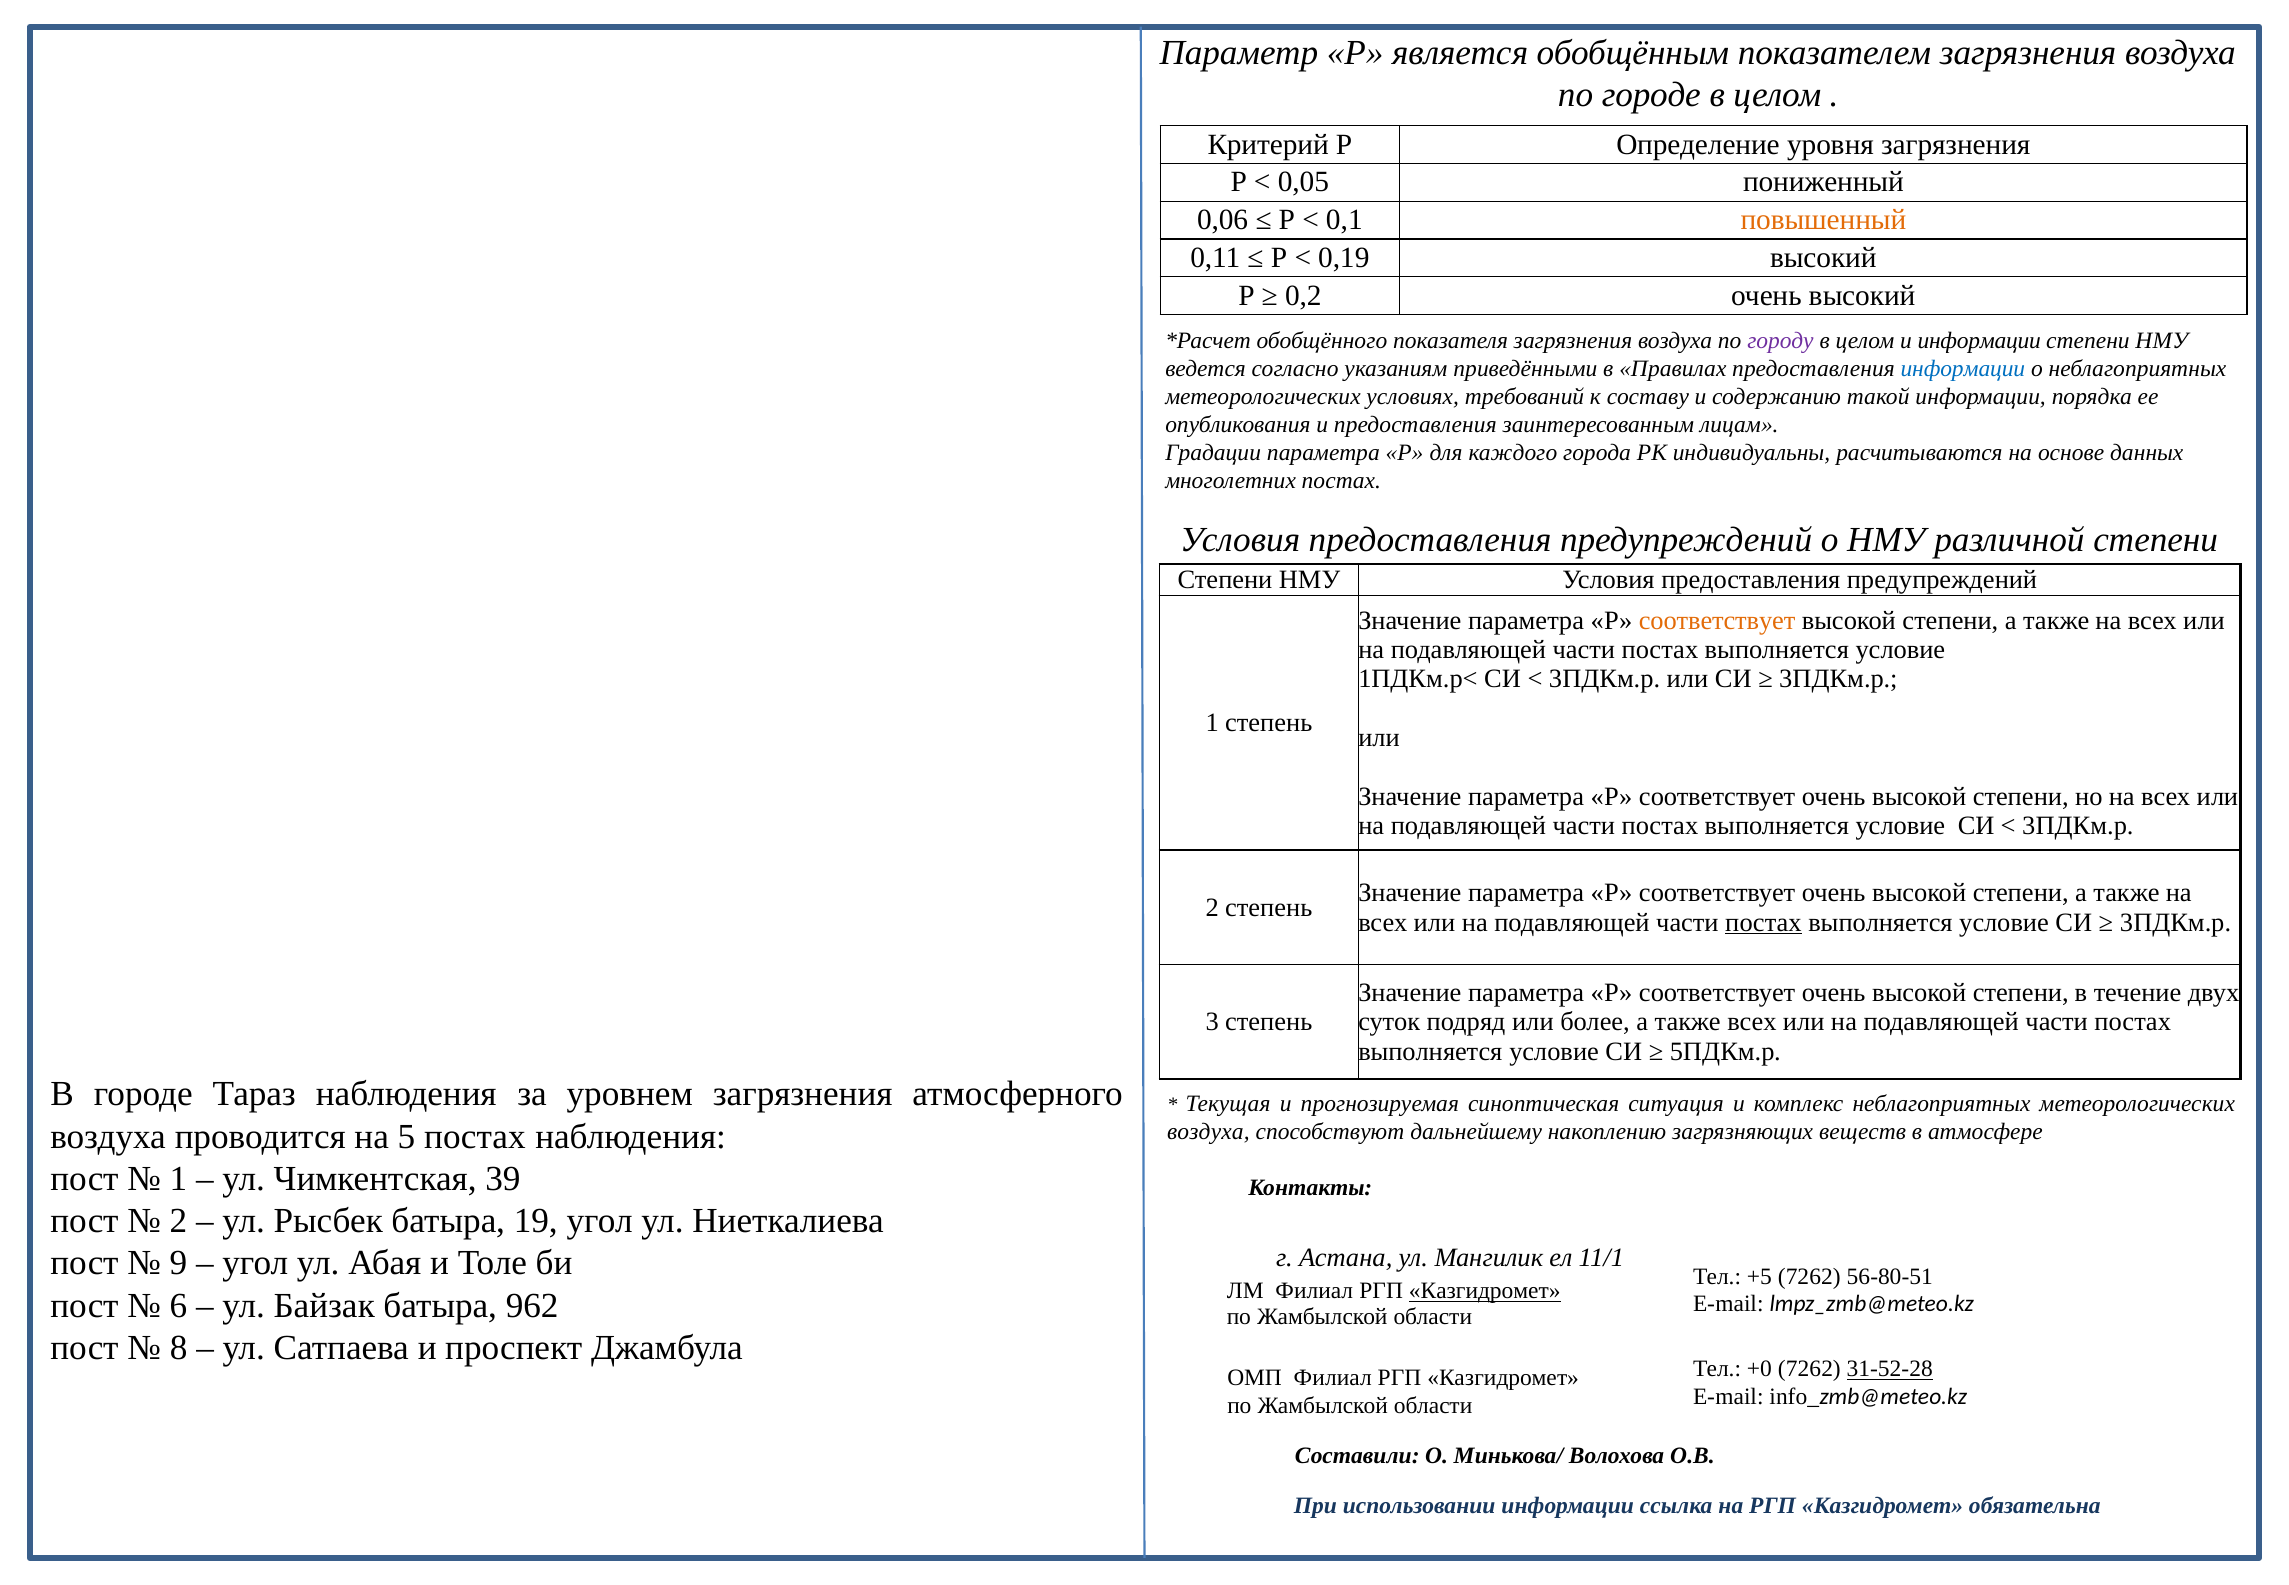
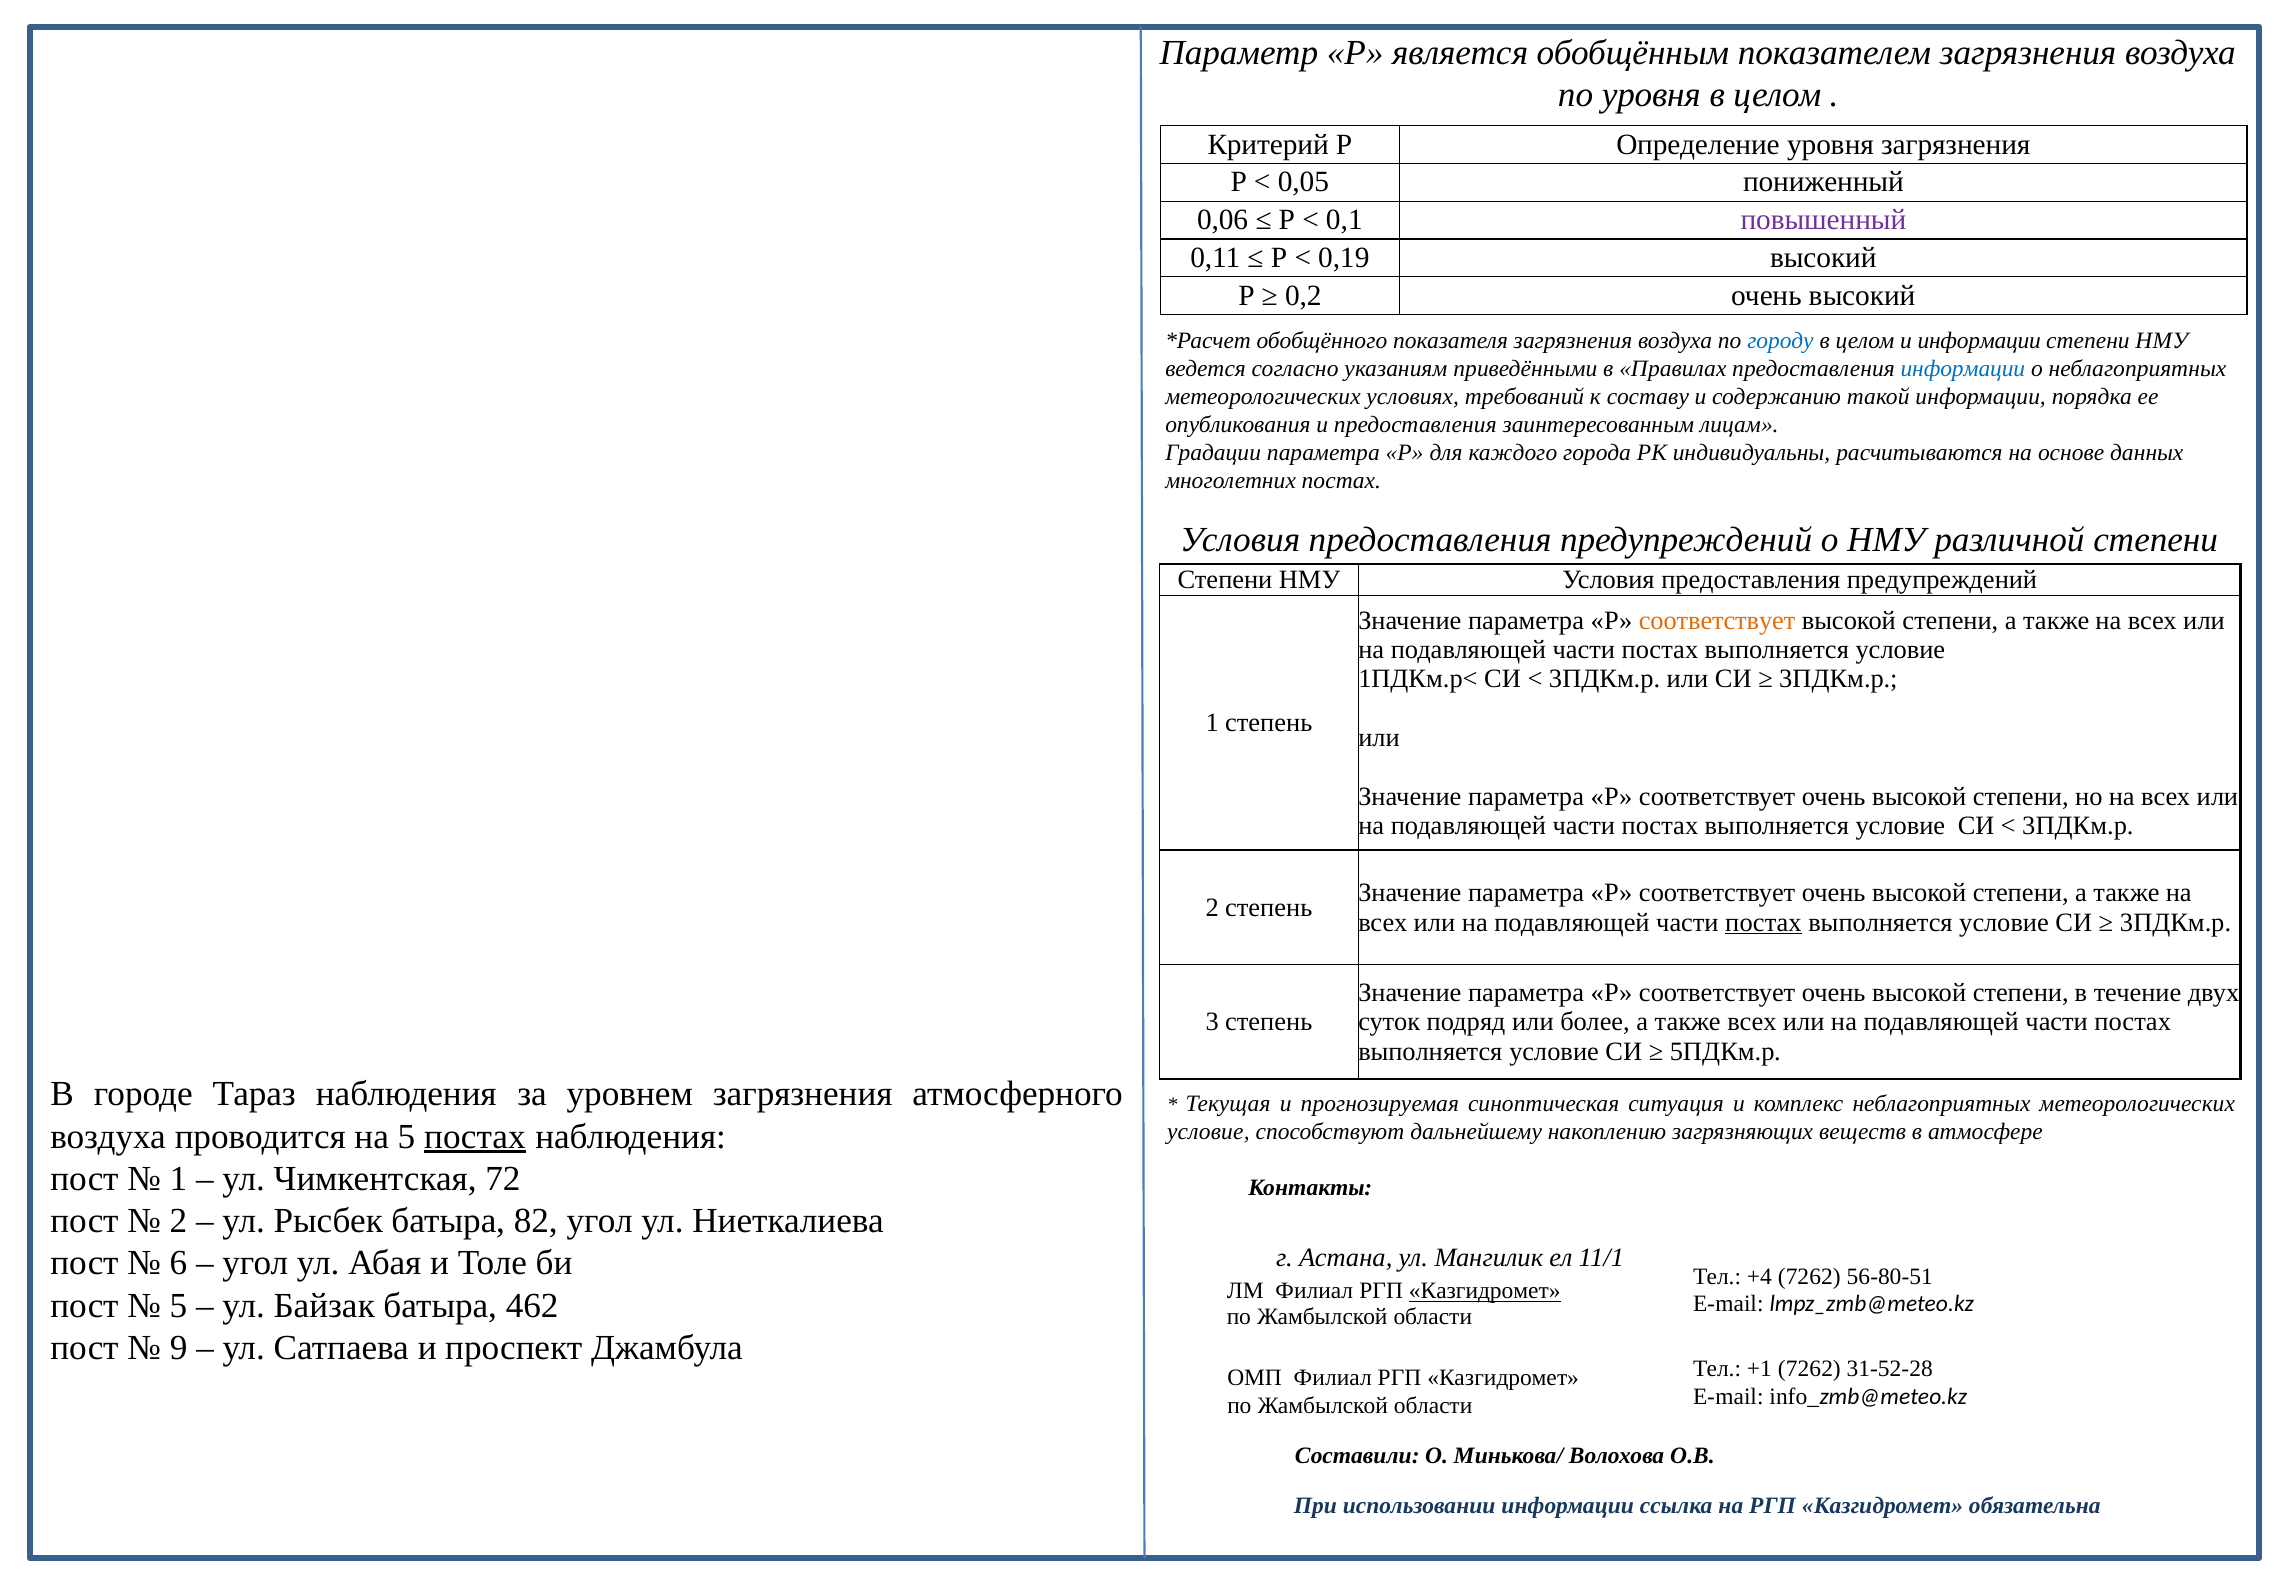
по городе: городе -> уровня (1651, 95)
повышенный colour: orange -> purple (1823, 220)
городу colour: purple -> blue (1780, 340)
постах underline: none -> present (475, 1136)
воздуха: воздуха -> условие (1208, 1131)
39: 39 -> 72 (503, 1178)
19: 19 -> 82 (536, 1221)
9: 9 -> 6 (178, 1263)
+5: +5 -> +4 (1759, 1276)
6: 6 -> 5 (178, 1305)
962: 962 -> 462 (532, 1305)
8: 8 -> 9 (179, 1347)
+0: +0 -> +1 (1759, 1369)
31-52-28 underline: present -> none (1890, 1369)
